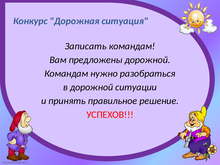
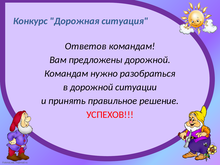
Записать: Записать -> Ответов (86, 46)
